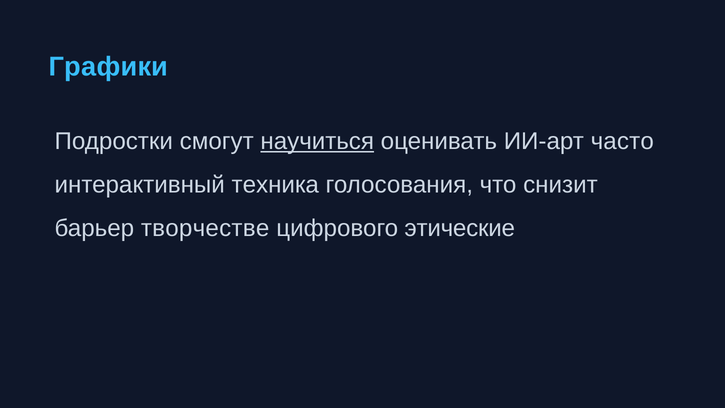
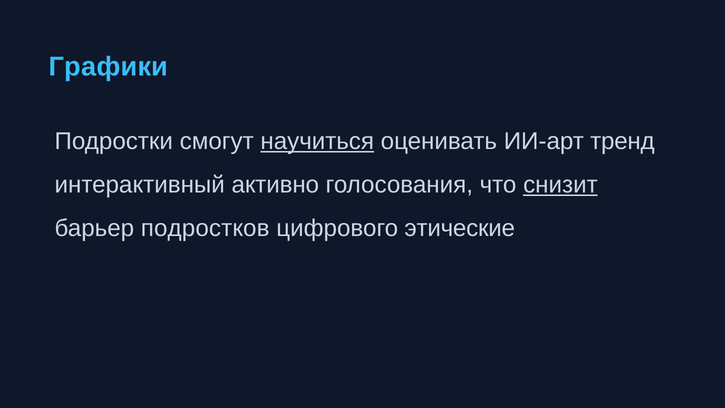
часто: часто -> тренд (622, 141)
техника: техника -> активно (275, 185)
снизит underline: none -> present (560, 185)
творчестве: творчестве -> подростков (205, 228)
